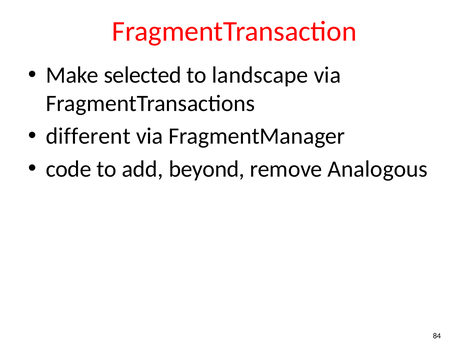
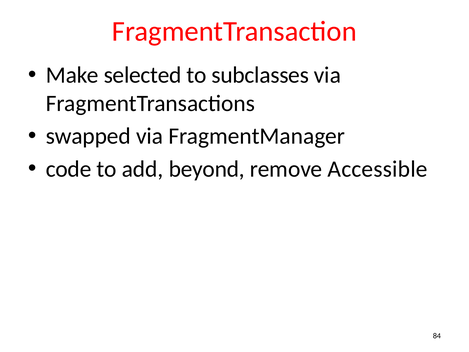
landscape: landscape -> subclasses (260, 75)
different: different -> swapped (88, 136)
Analogous: Analogous -> Accessible (378, 169)
